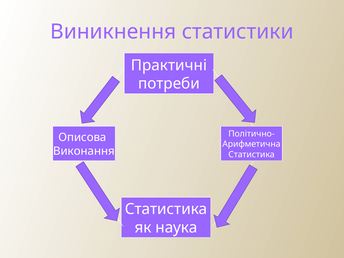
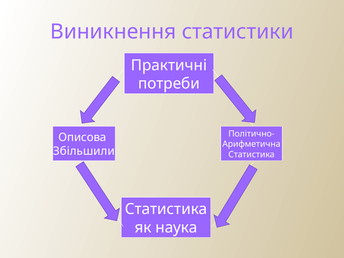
Виконання: Виконання -> Збільшили (84, 151)
